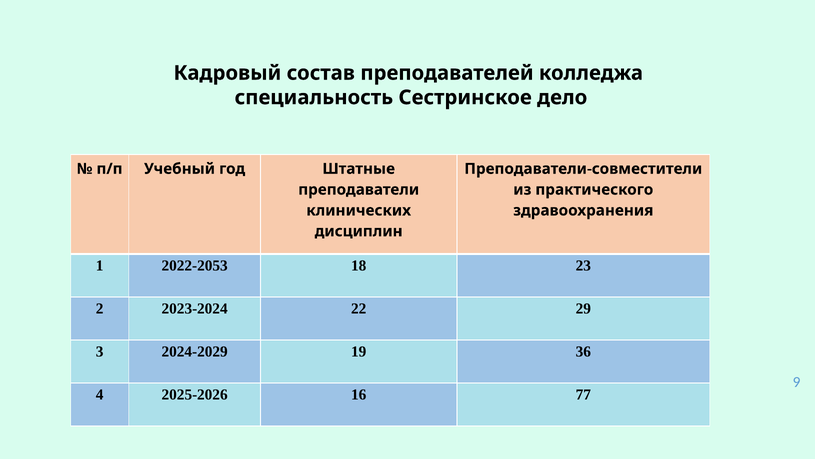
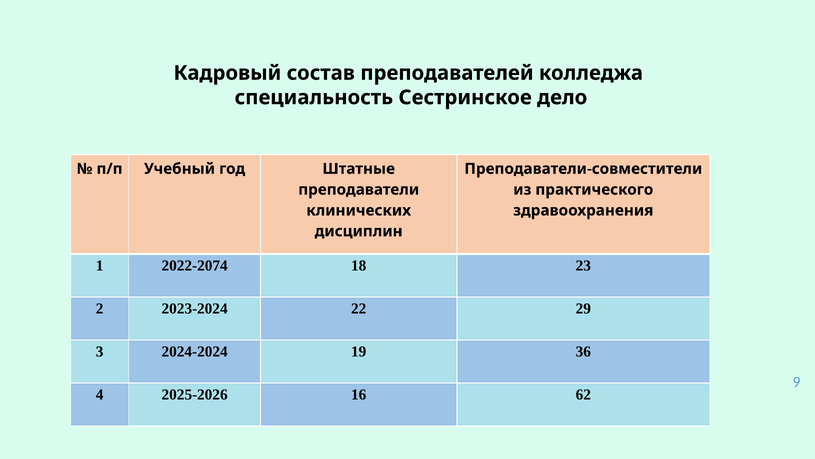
2022-2053: 2022-2053 -> 2022-2074 (195, 265)
2024-2029: 2024-2029 -> 2024-2024 (195, 351)
77: 77 -> 62 (583, 394)
